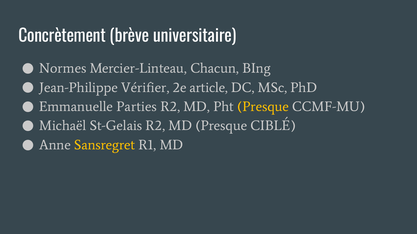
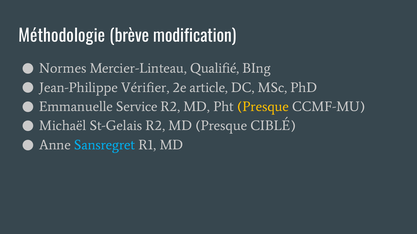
Concrètement: Concrètement -> Méthodologie (62, 36)
universitaire: universitaire -> modification (195, 36)
Chacun: Chacun -> Qualifié (215, 69)
Parties: Parties -> Service (137, 107)
Sansregret colour: yellow -> light blue (105, 145)
